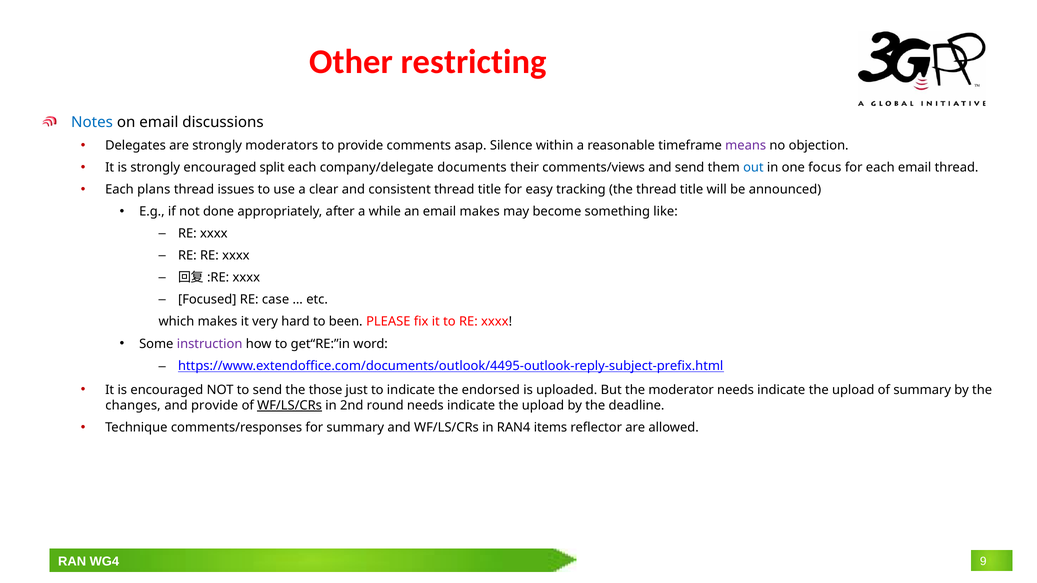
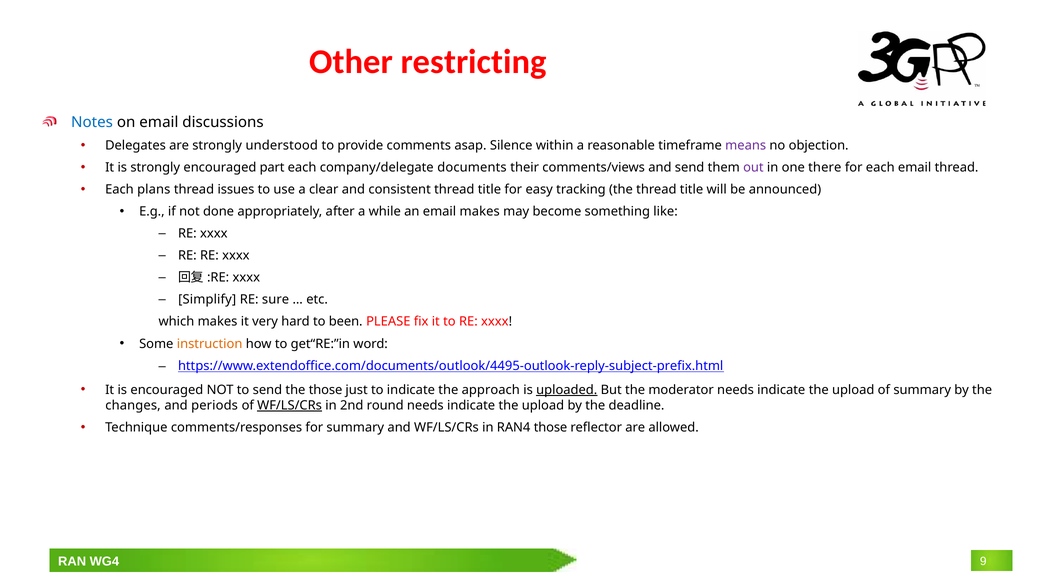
moderators: moderators -> understood (282, 146)
split: split -> part (272, 168)
out colour: blue -> purple (753, 168)
focus: focus -> there (825, 168)
Focused: Focused -> Simplify (207, 300)
case: case -> sure (276, 300)
instruction colour: purple -> orange (210, 344)
endorsed: endorsed -> approach (491, 390)
uploaded underline: none -> present (567, 390)
and provide: provide -> periods (215, 406)
RAN4 items: items -> those (551, 428)
